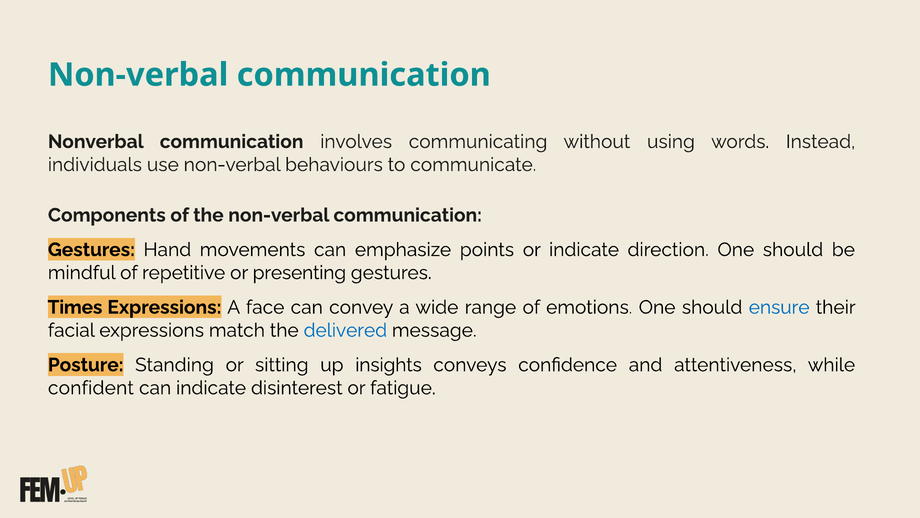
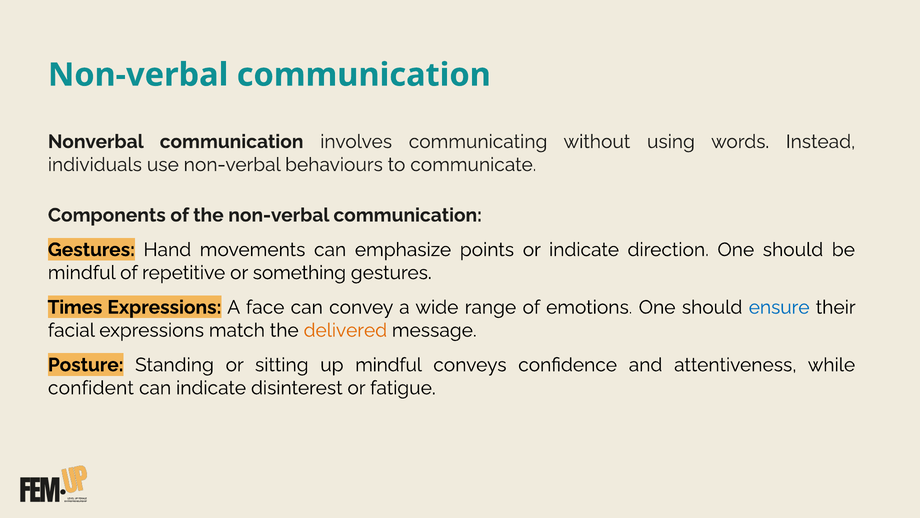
presenting: presenting -> something (299, 273)
delivered colour: blue -> orange (345, 330)
up insights: insights -> mindful (389, 365)
